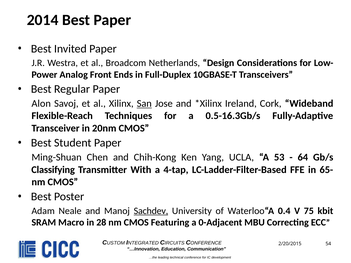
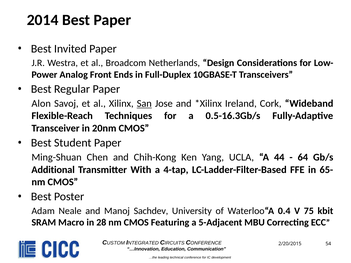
53: 53 -> 44 (279, 158)
Classifying: Classifying -> Additional (53, 170)
Sachdev underline: present -> none (151, 211)
0-Adjacent: 0-Adjacent -> 5-Adjacent (220, 223)
